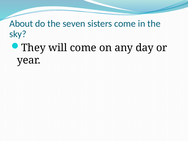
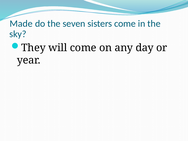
About: About -> Made (21, 24)
